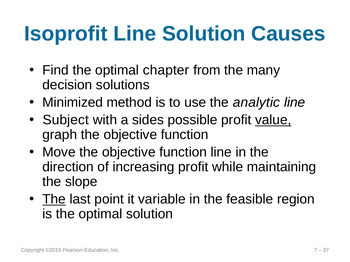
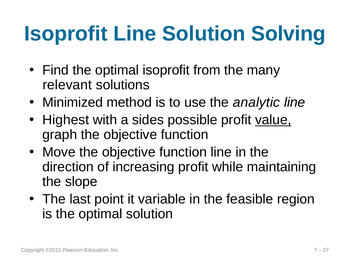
Causes: Causes -> Solving (288, 34)
optimal chapter: chapter -> isoprofit (166, 70)
decision: decision -> relevant (67, 85)
Subject: Subject -> Highest (66, 120)
The underline: present -> none (54, 200)
